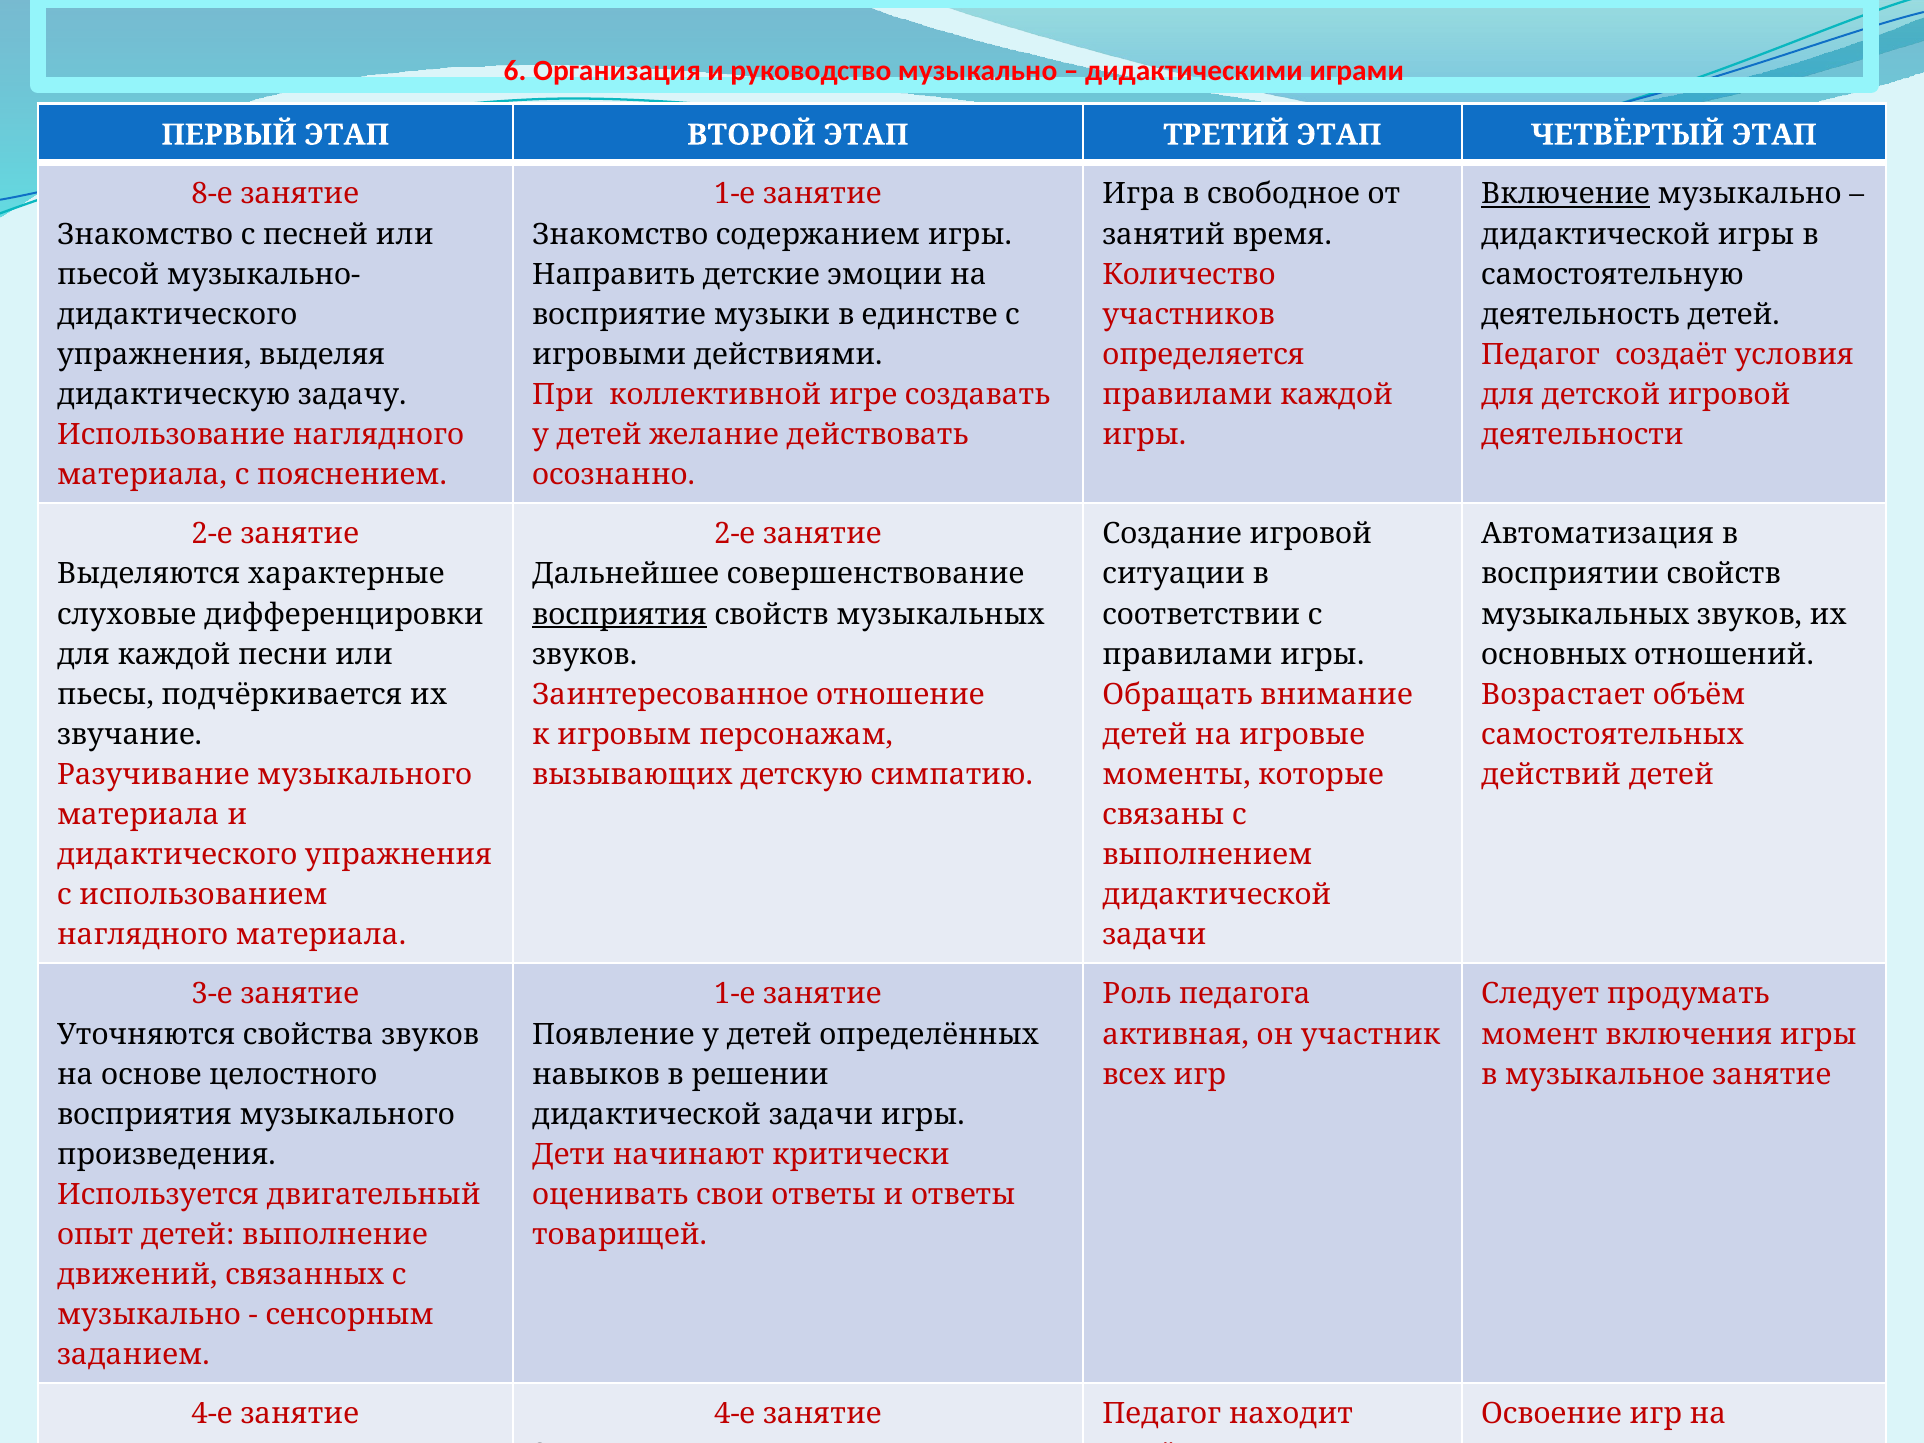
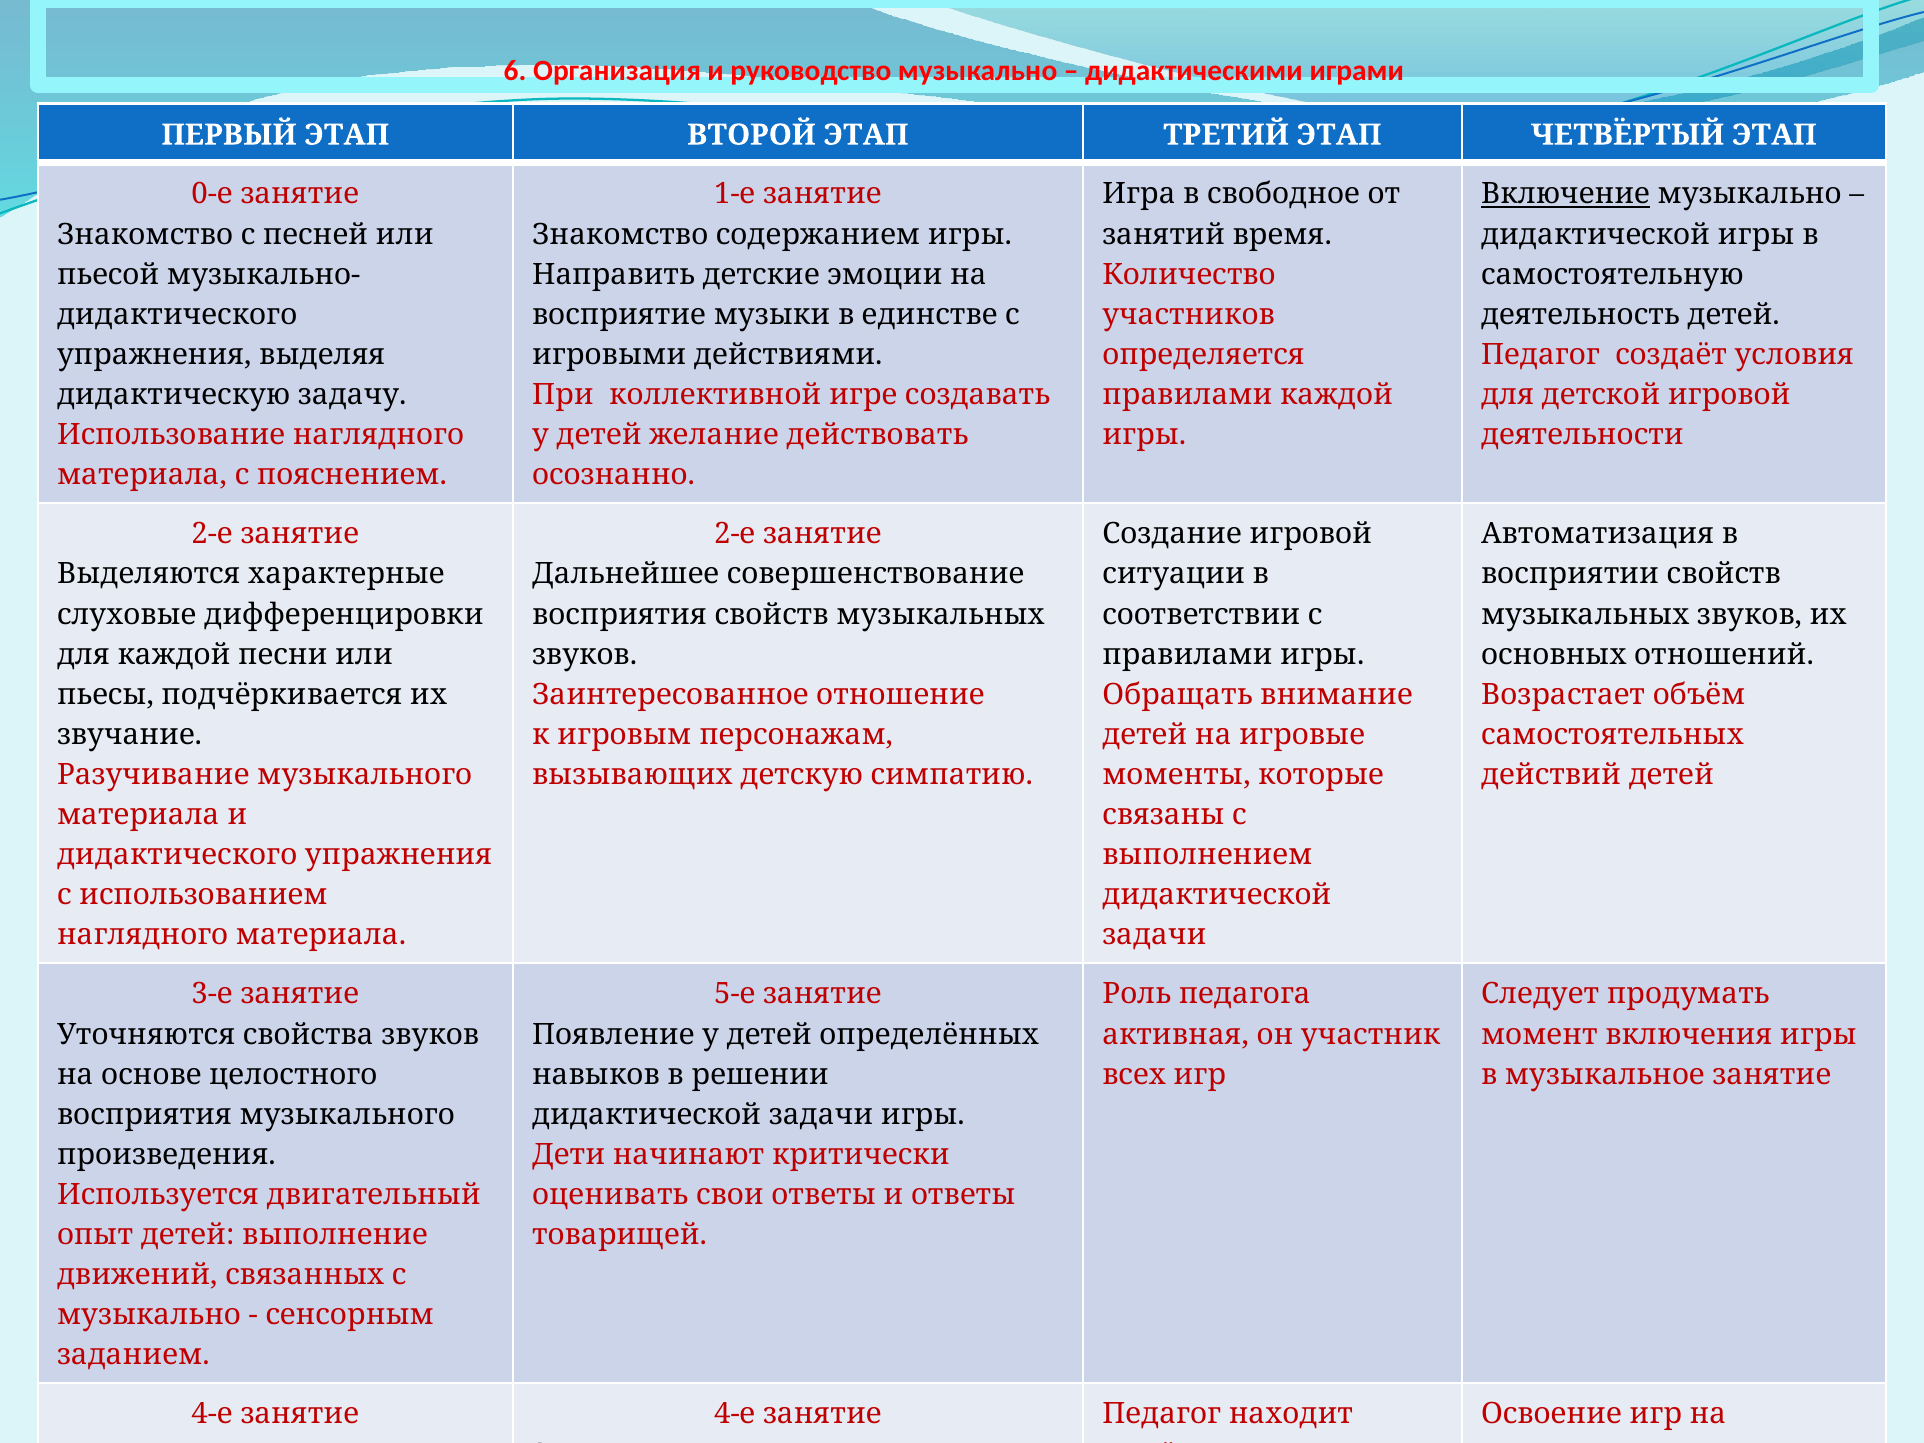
8-е: 8-е -> 0-е (212, 194)
восприятия underline: present -> none (619, 614)
1-е: 1-е -> 5-е (735, 994)
